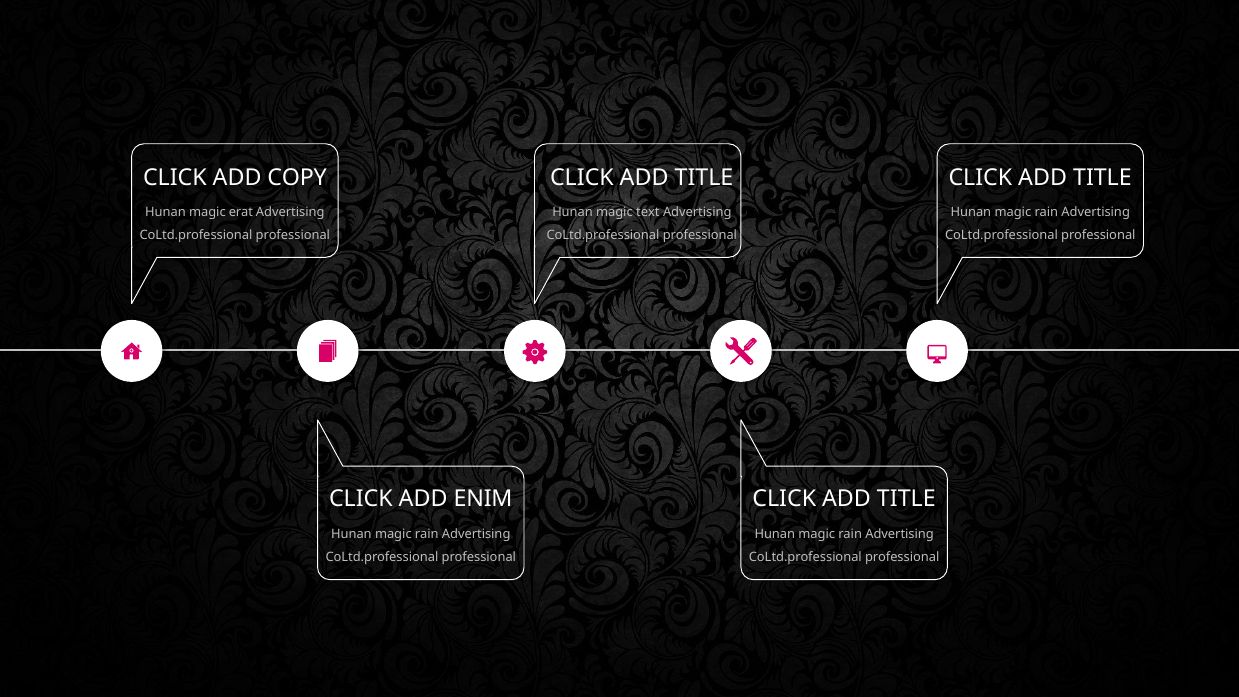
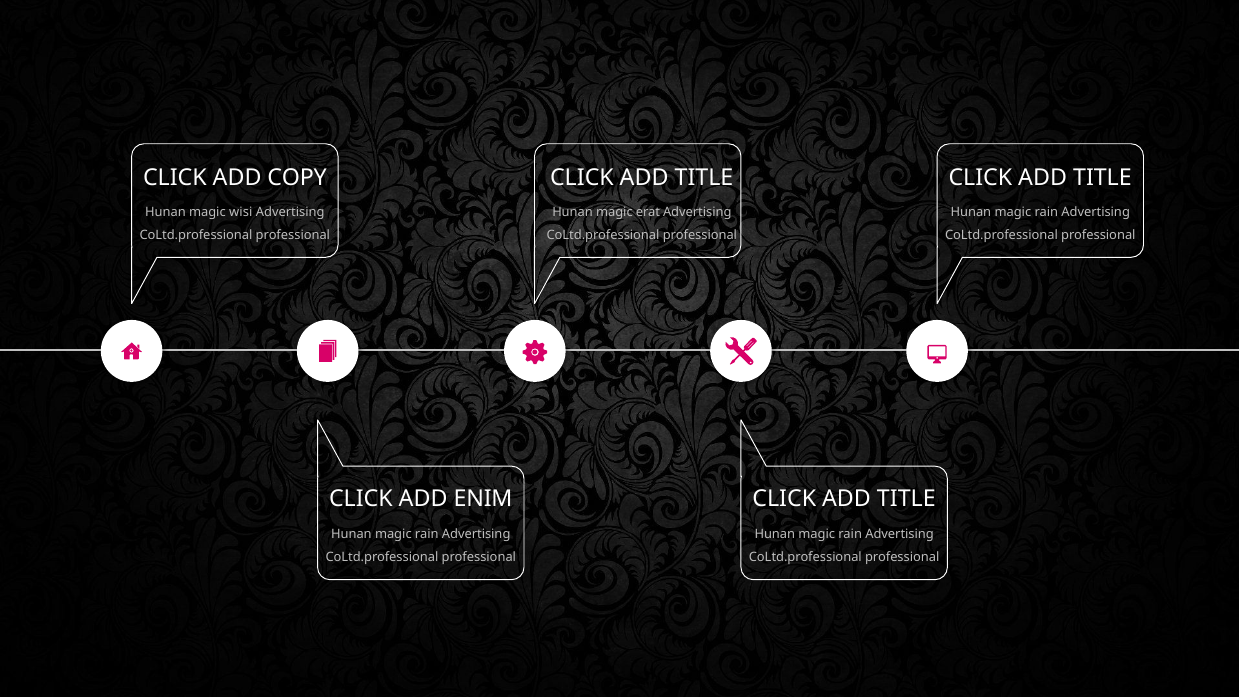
erat: erat -> wisi (241, 212)
text: text -> erat (648, 212)
